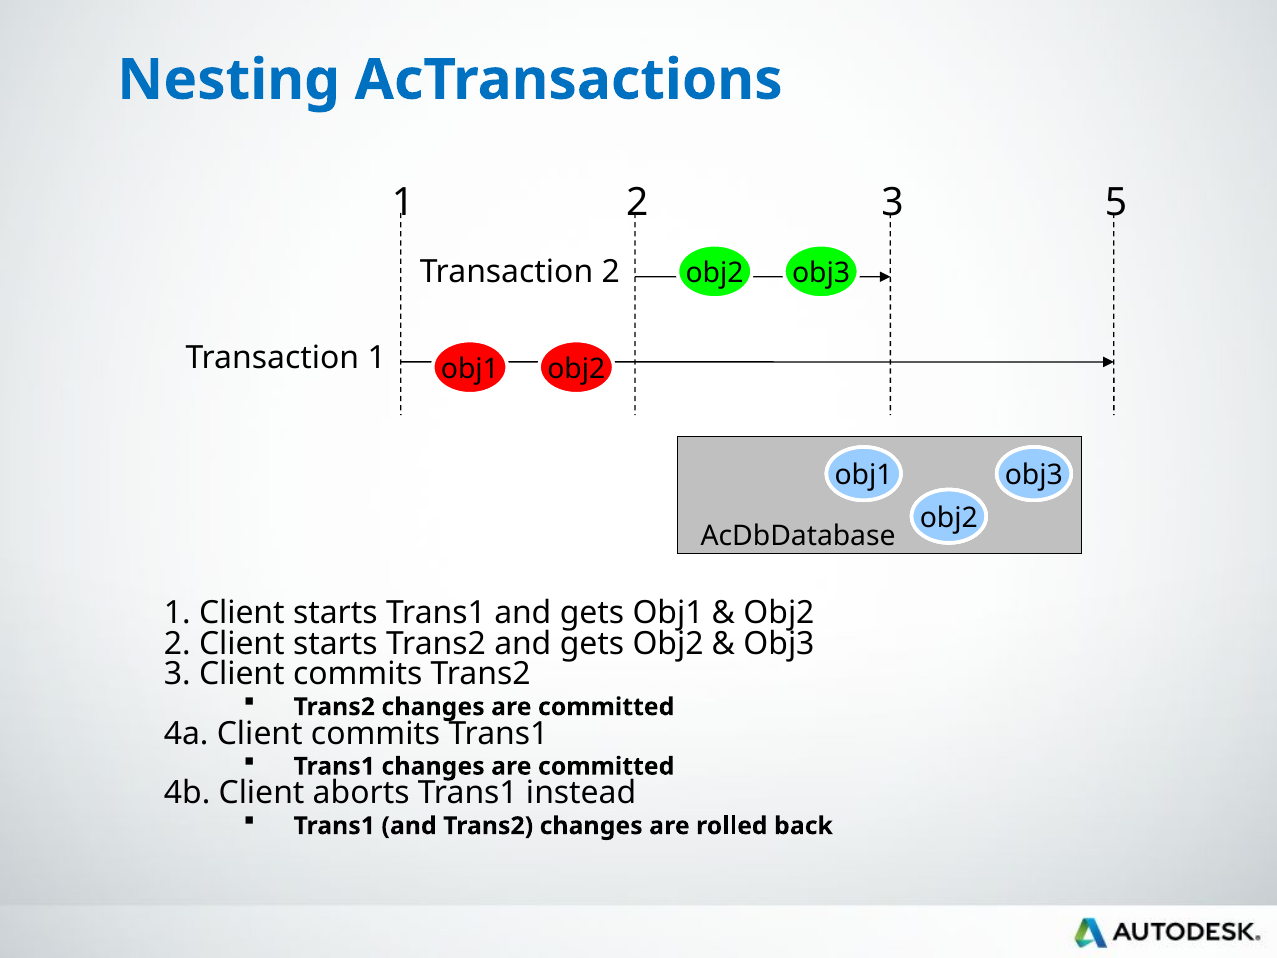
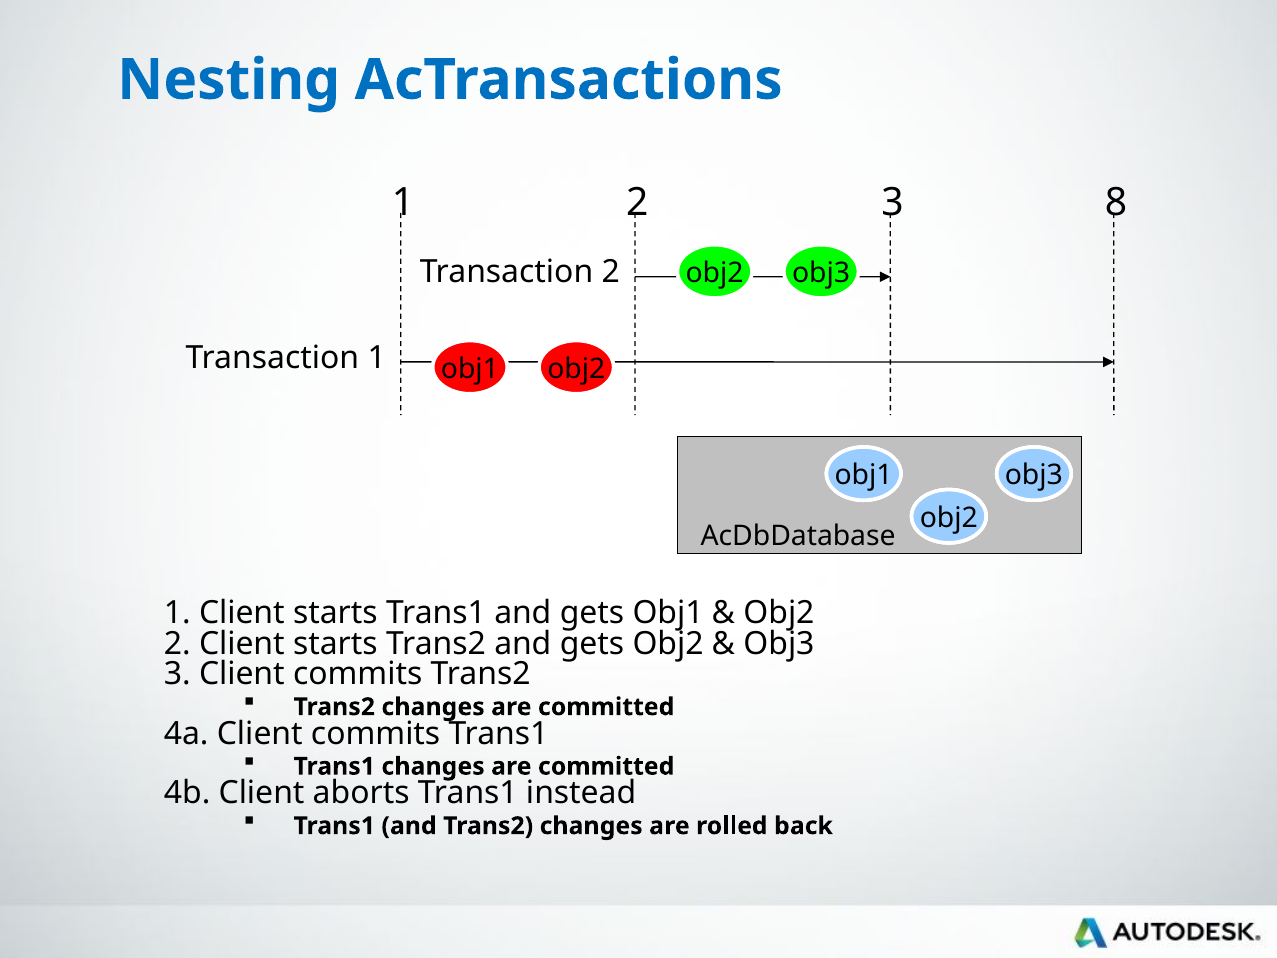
5: 5 -> 8 (1116, 203)
